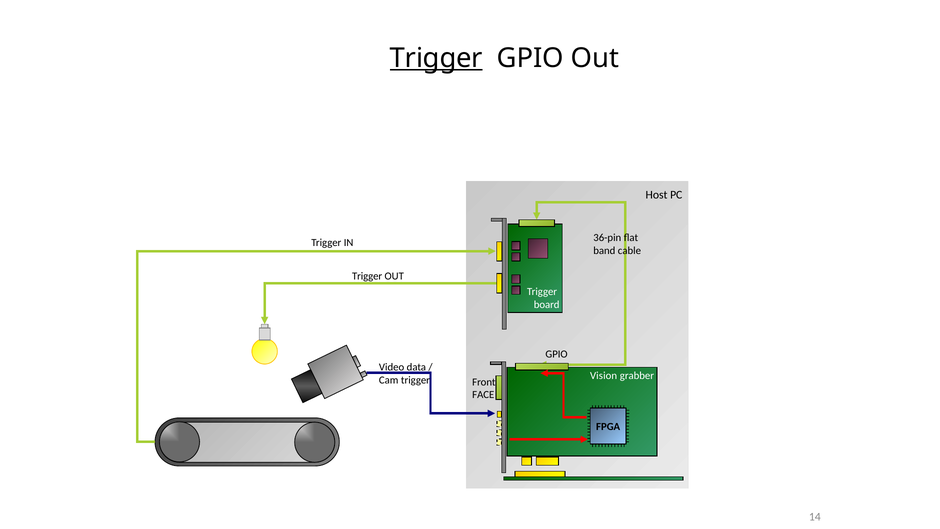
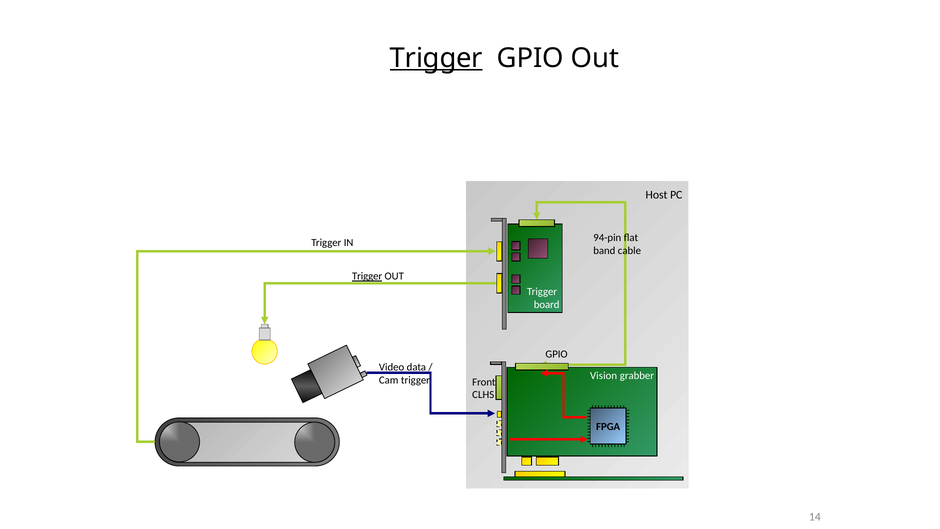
36-pin: 36-pin -> 94-pin (607, 237)
Trigger underline: none -> present (367, 276)
FACE: FACE -> CLHS (483, 395)
